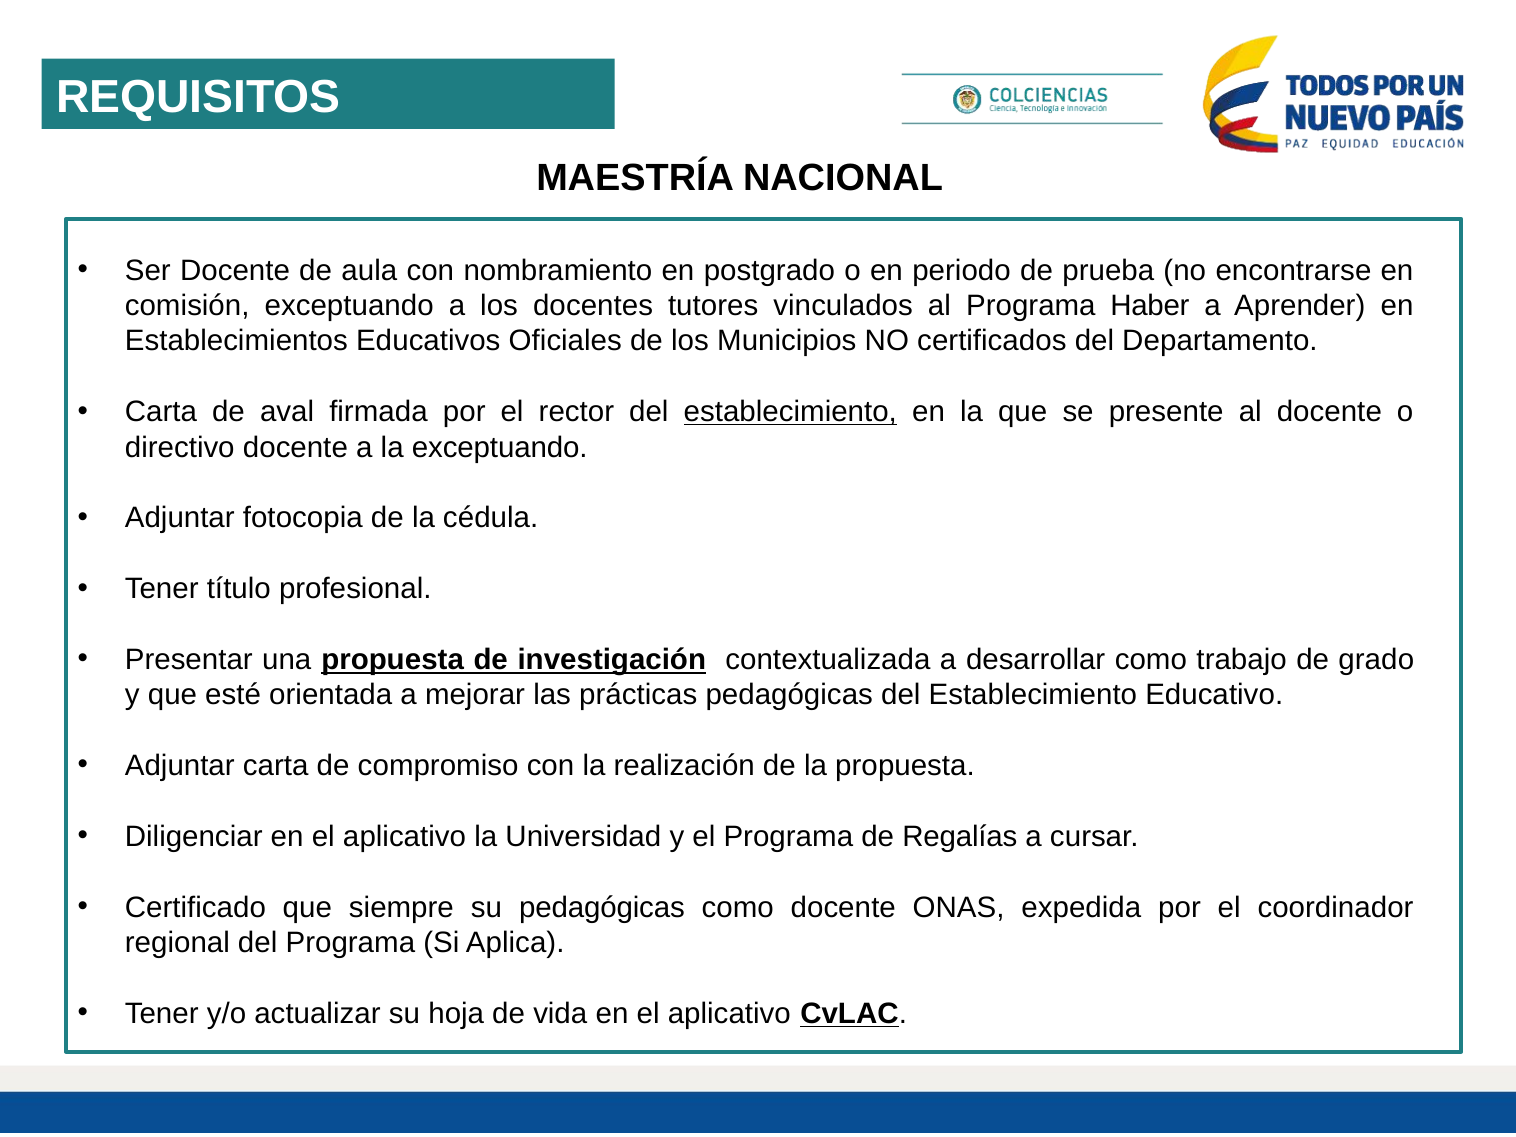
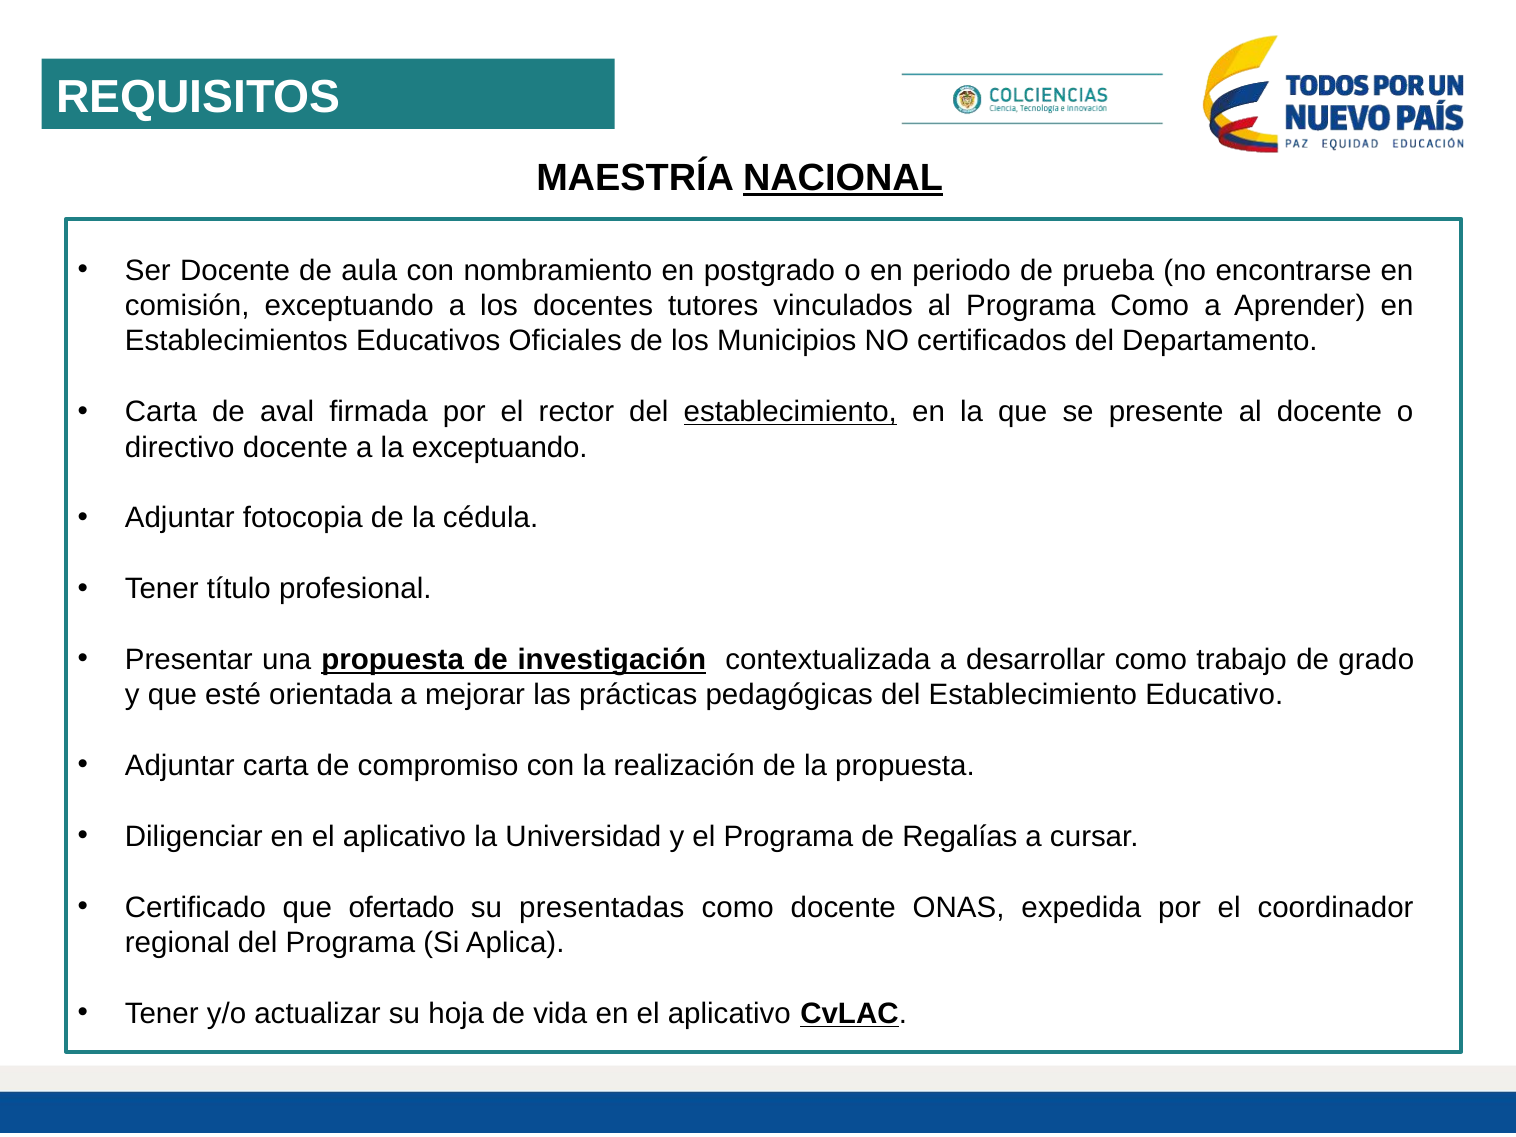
NACIONAL underline: none -> present (843, 178)
Programa Haber: Haber -> Como (1150, 306)
siempre: siempre -> ofertado (402, 907)
su pedagógicas: pedagógicas -> presentadas (602, 907)
